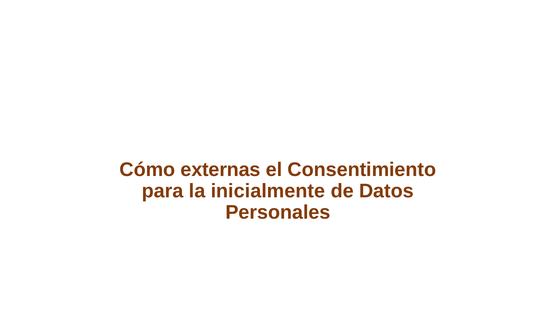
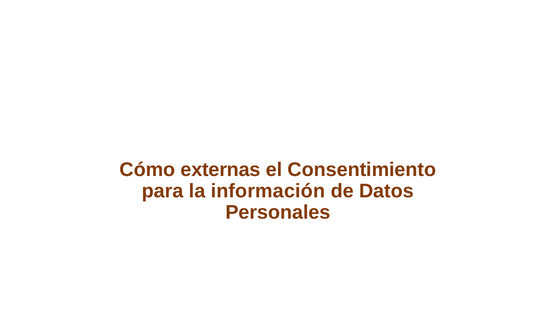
inicialmente: inicialmente -> información (268, 191)
